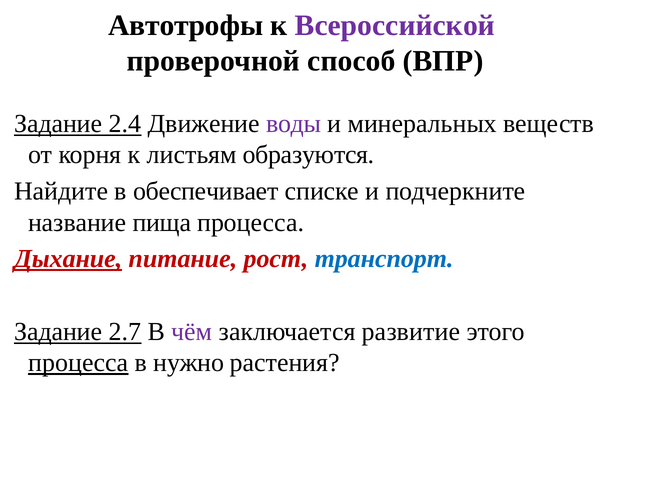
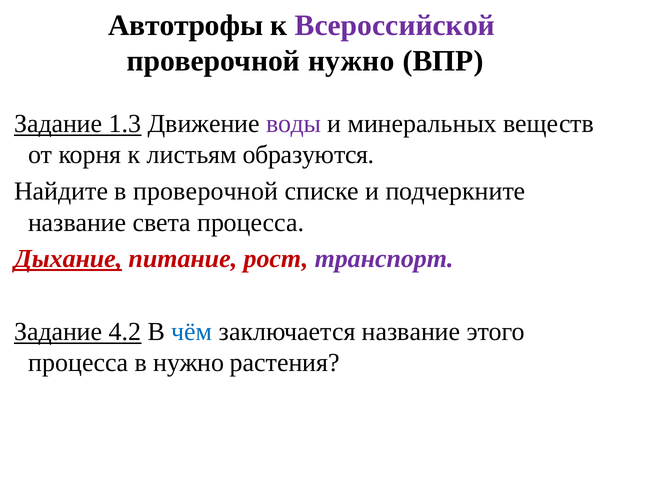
проверочной способ: способ -> нужно (351, 61)
2.4: 2.4 -> 1.3 (125, 123)
в обеспечивает: обеспечивает -> проверочной (206, 191)
пища: пища -> света (162, 222)
транспорт colour: blue -> purple (384, 258)
2.7: 2.7 -> 4.2 (125, 331)
чём colour: purple -> blue (192, 331)
заключается развитие: развитие -> название (411, 331)
процесса underline: present -> none (78, 362)
